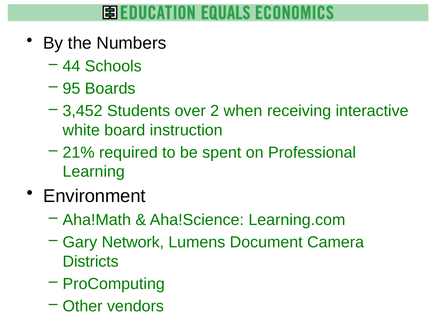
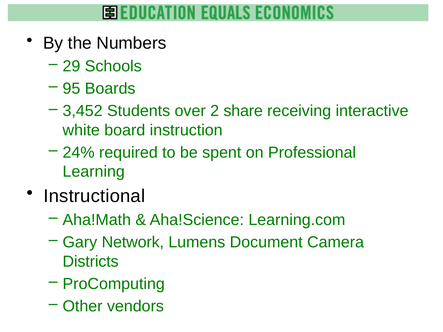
44: 44 -> 29 (71, 66)
when: when -> share (243, 111)
21%: 21% -> 24% (79, 153)
Environment: Environment -> Instructional (94, 196)
